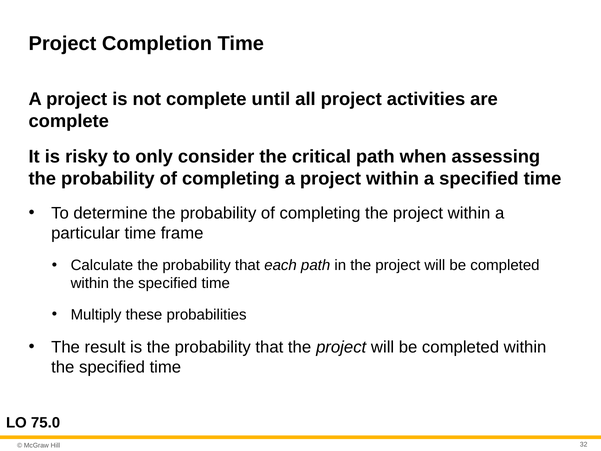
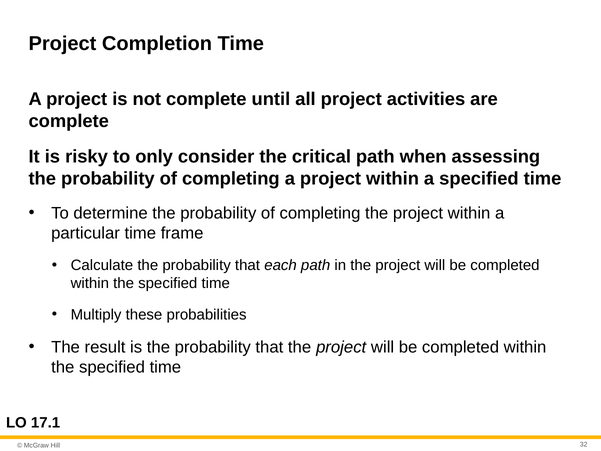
75.0: 75.0 -> 17.1 (46, 423)
